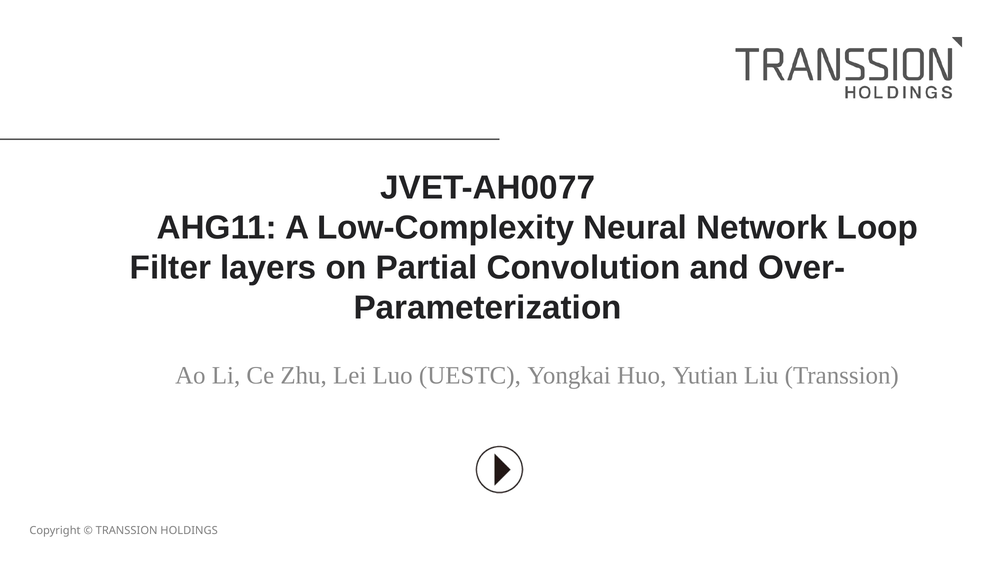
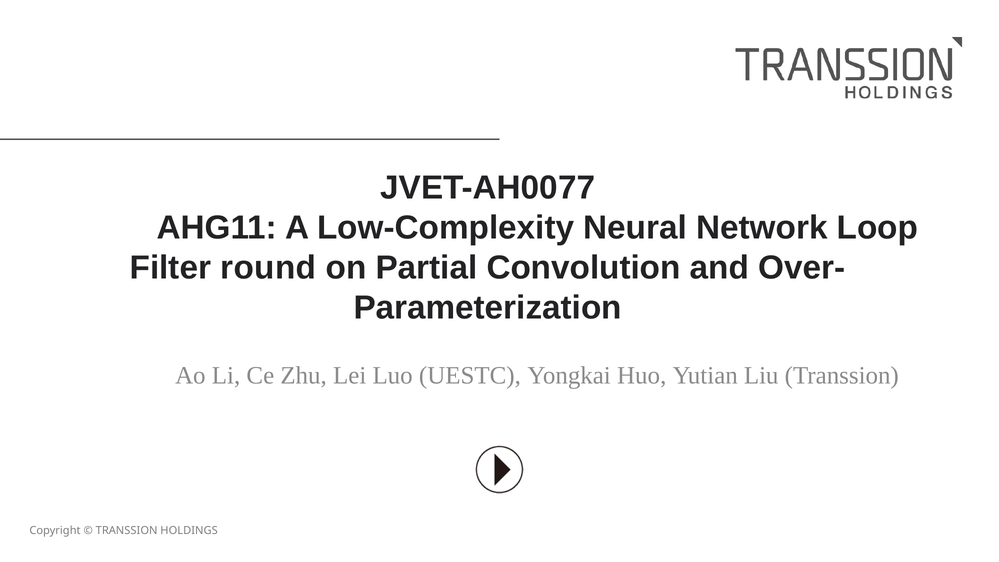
layers: layers -> round (268, 268)
